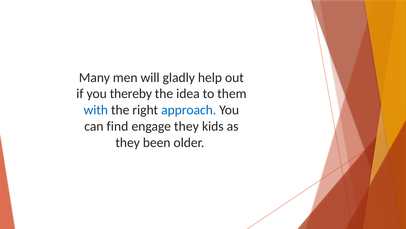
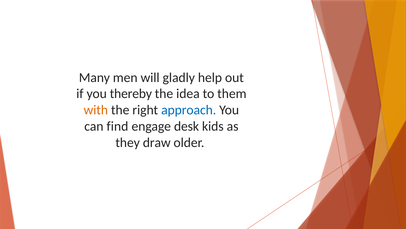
with colour: blue -> orange (96, 110)
engage they: they -> desk (187, 126)
been: been -> draw (157, 142)
